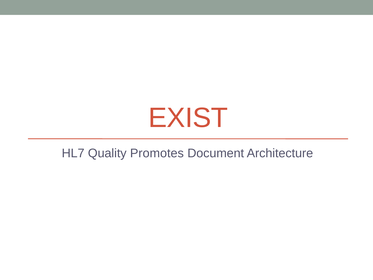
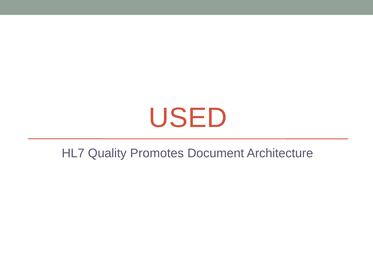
EXIST: EXIST -> USED (188, 118)
